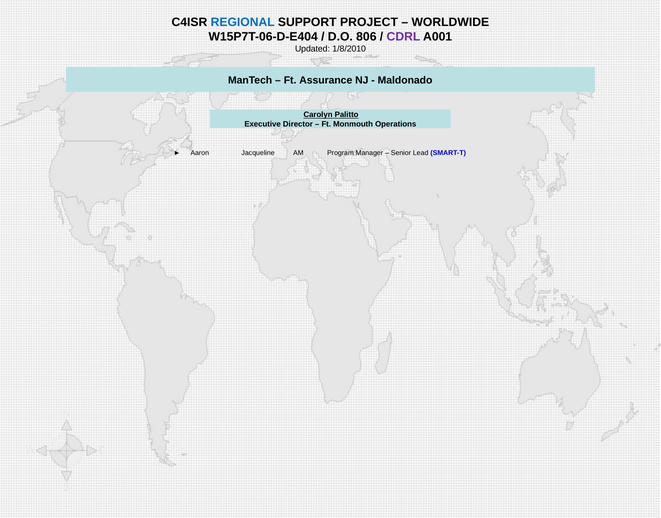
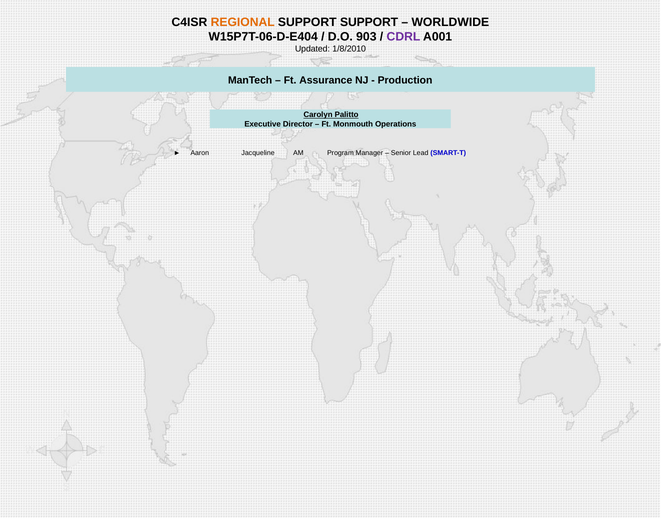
REGIONAL colour: blue -> orange (243, 22)
SUPPORT PROJECT: PROJECT -> SUPPORT (369, 22)
806: 806 -> 903 (366, 37)
Maldonado: Maldonado -> Production (405, 80)
